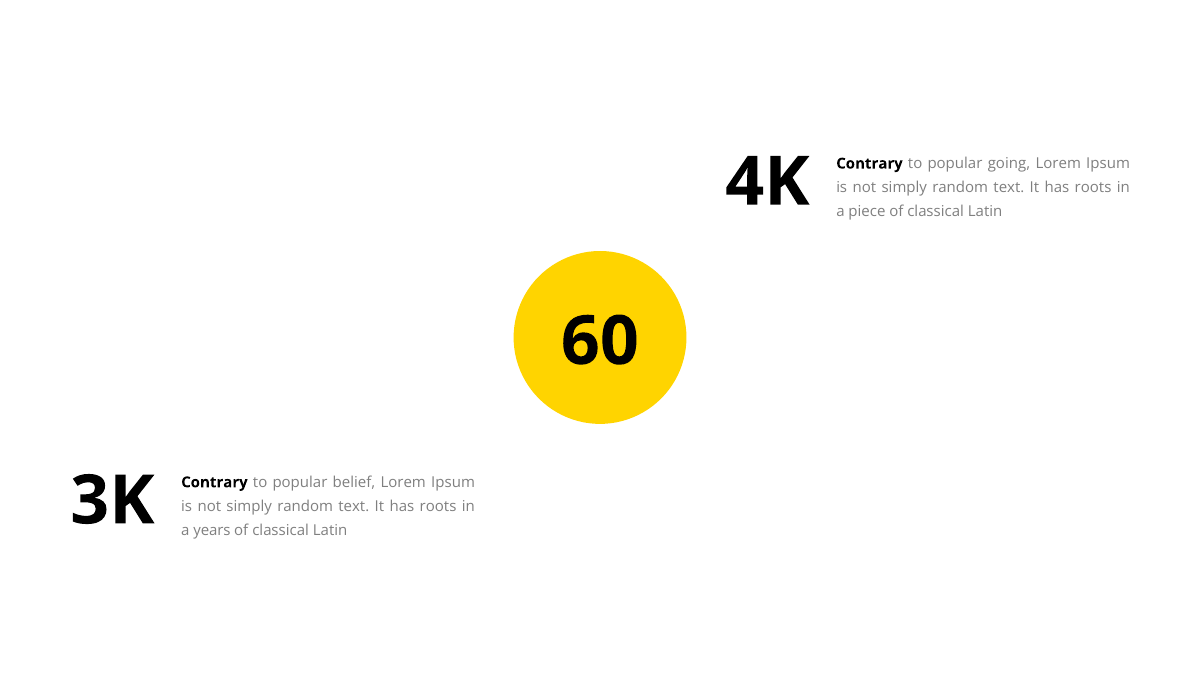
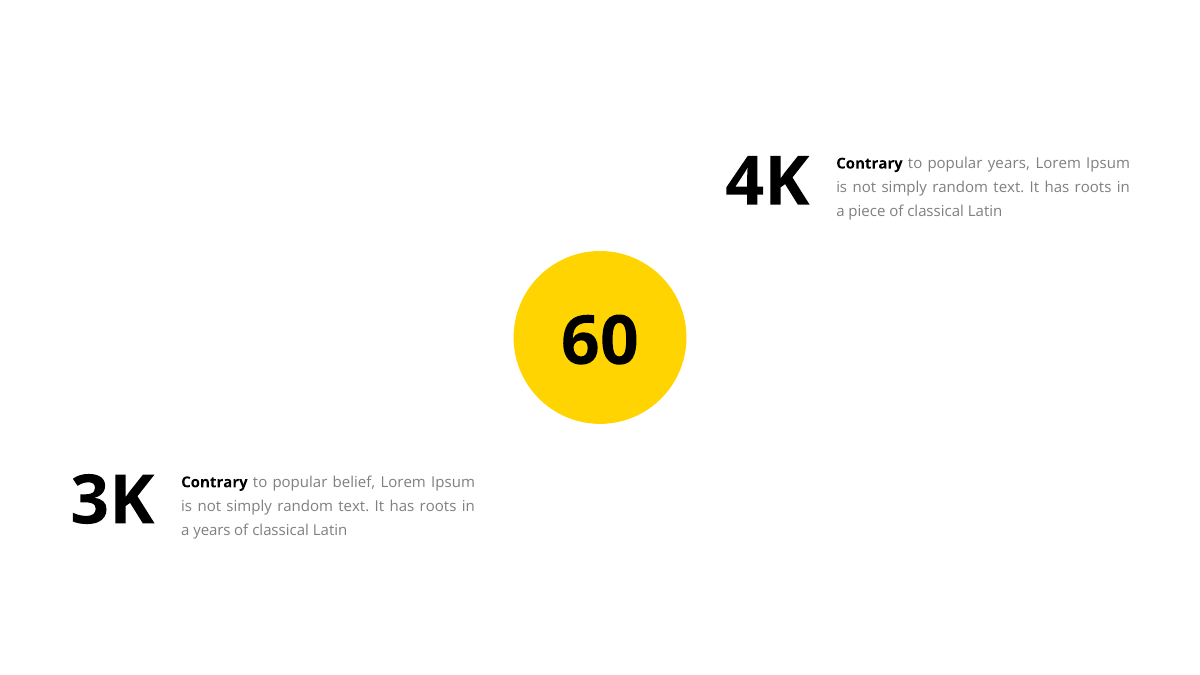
popular going: going -> years (1009, 164)
